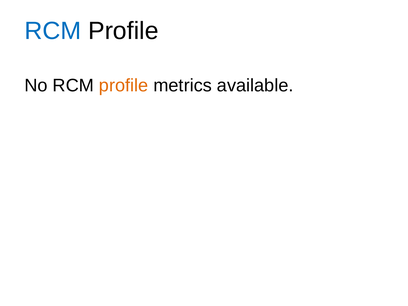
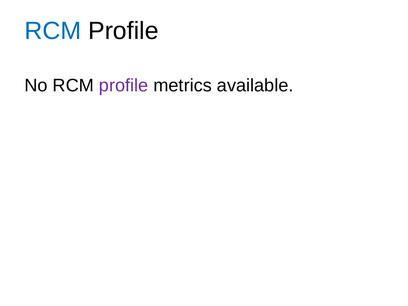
profile colour: orange -> purple (124, 86)
